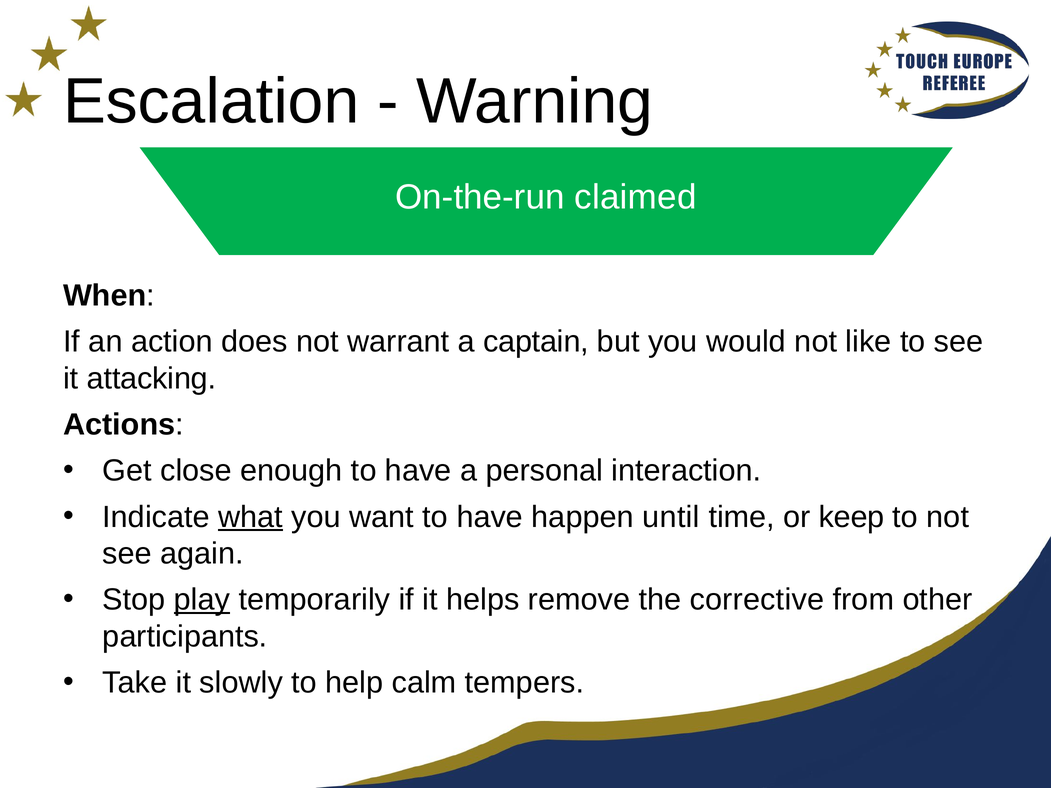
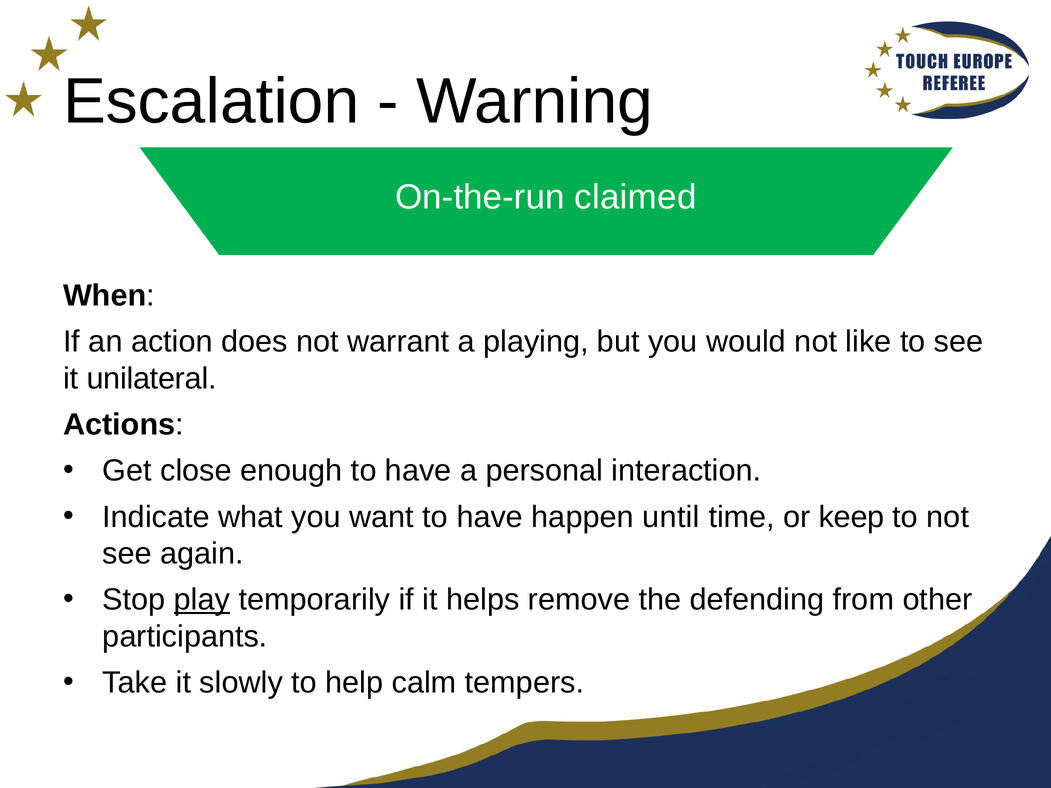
captain: captain -> playing (536, 342)
attacking: attacking -> unilateral (152, 379)
what underline: present -> none (251, 517)
corrective: corrective -> defending (757, 600)
